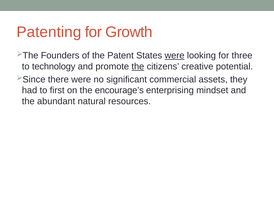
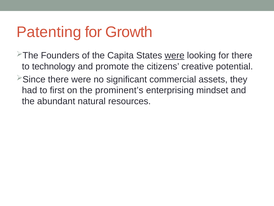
Patent: Patent -> Capita (121, 55)
for three: three -> there (242, 55)
the underline: present -> none (138, 66)
encourage’s: encourage’s -> prominent’s (119, 90)
